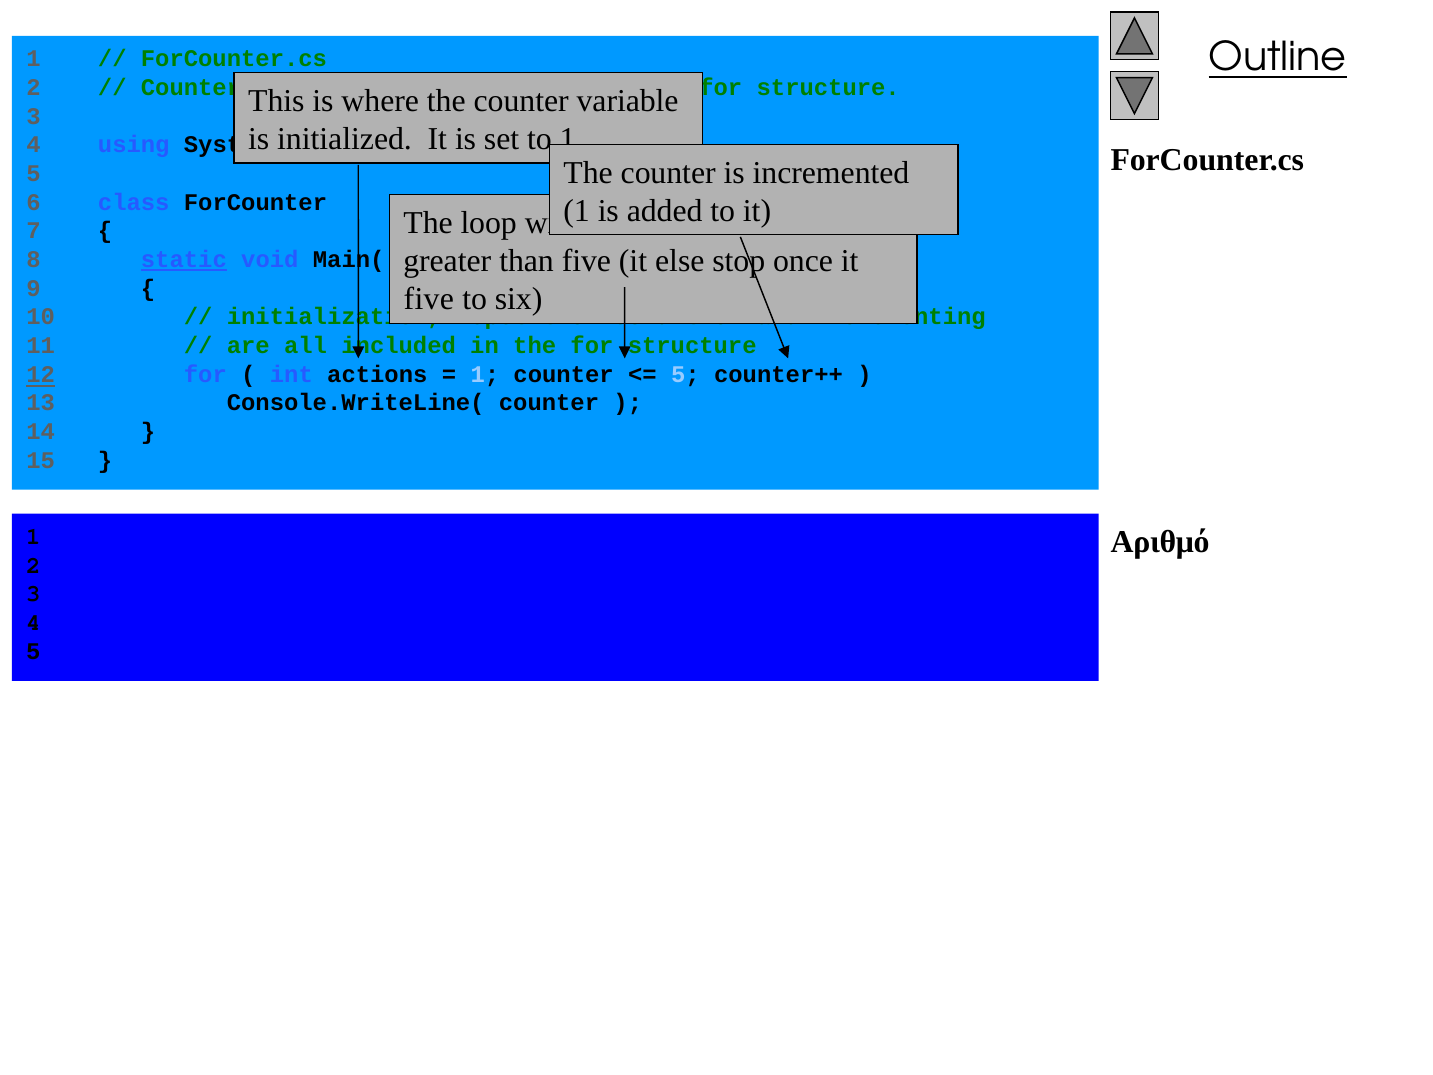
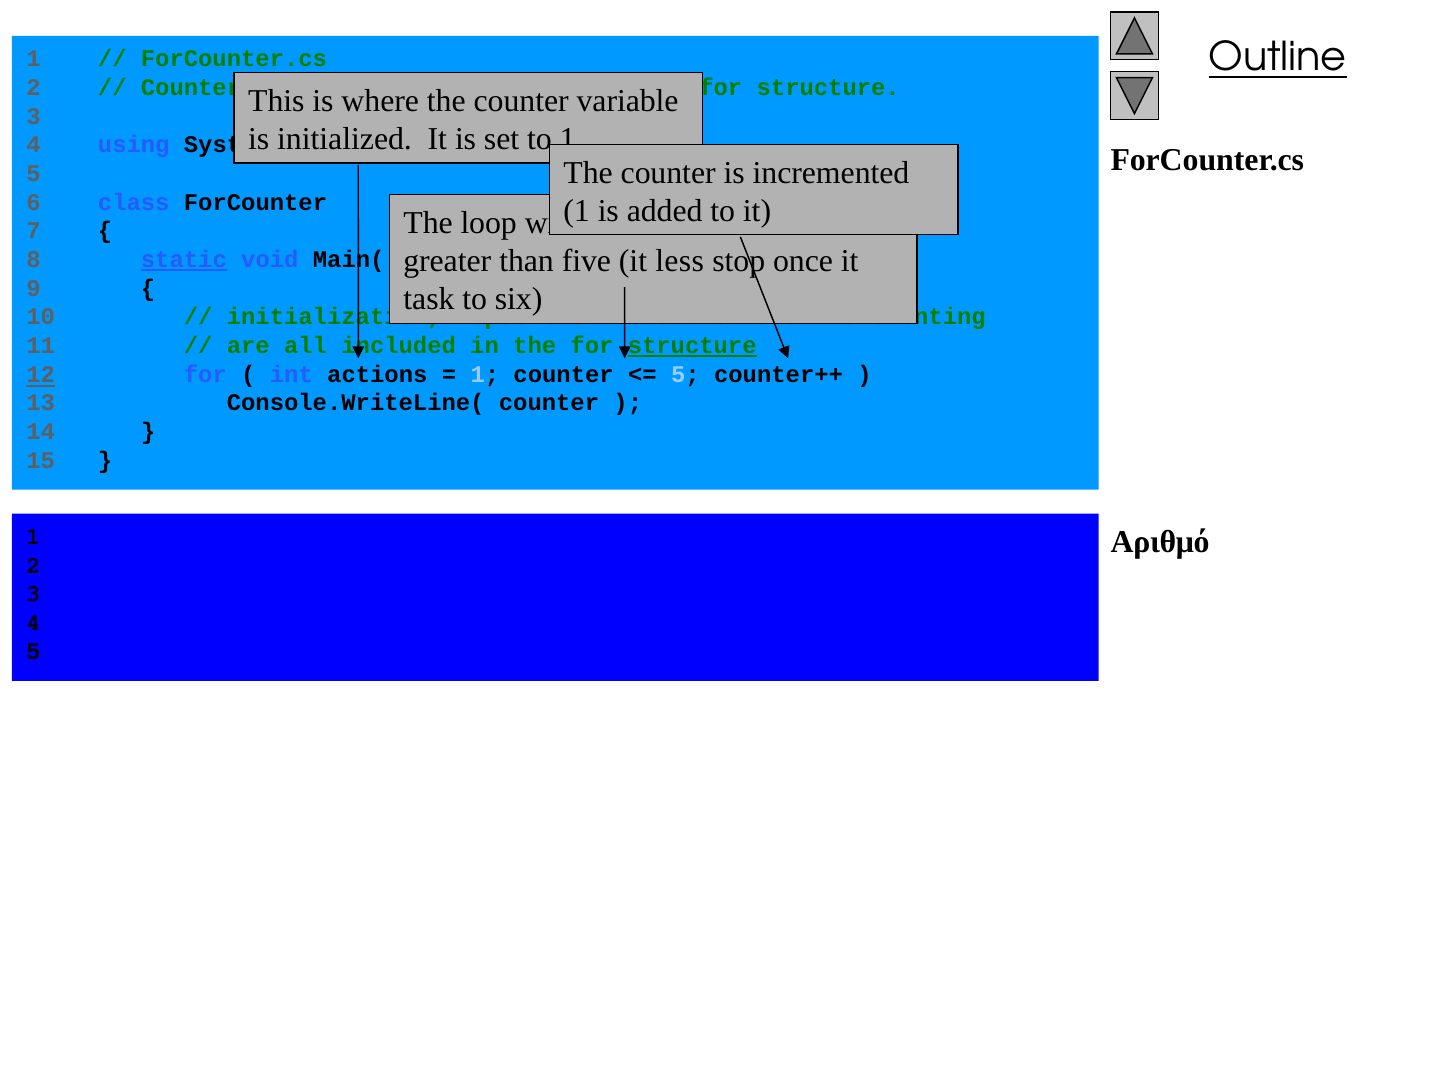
else: else -> less (680, 261)
five: five -> task (429, 299)
structure underline: none -> present (692, 346)
